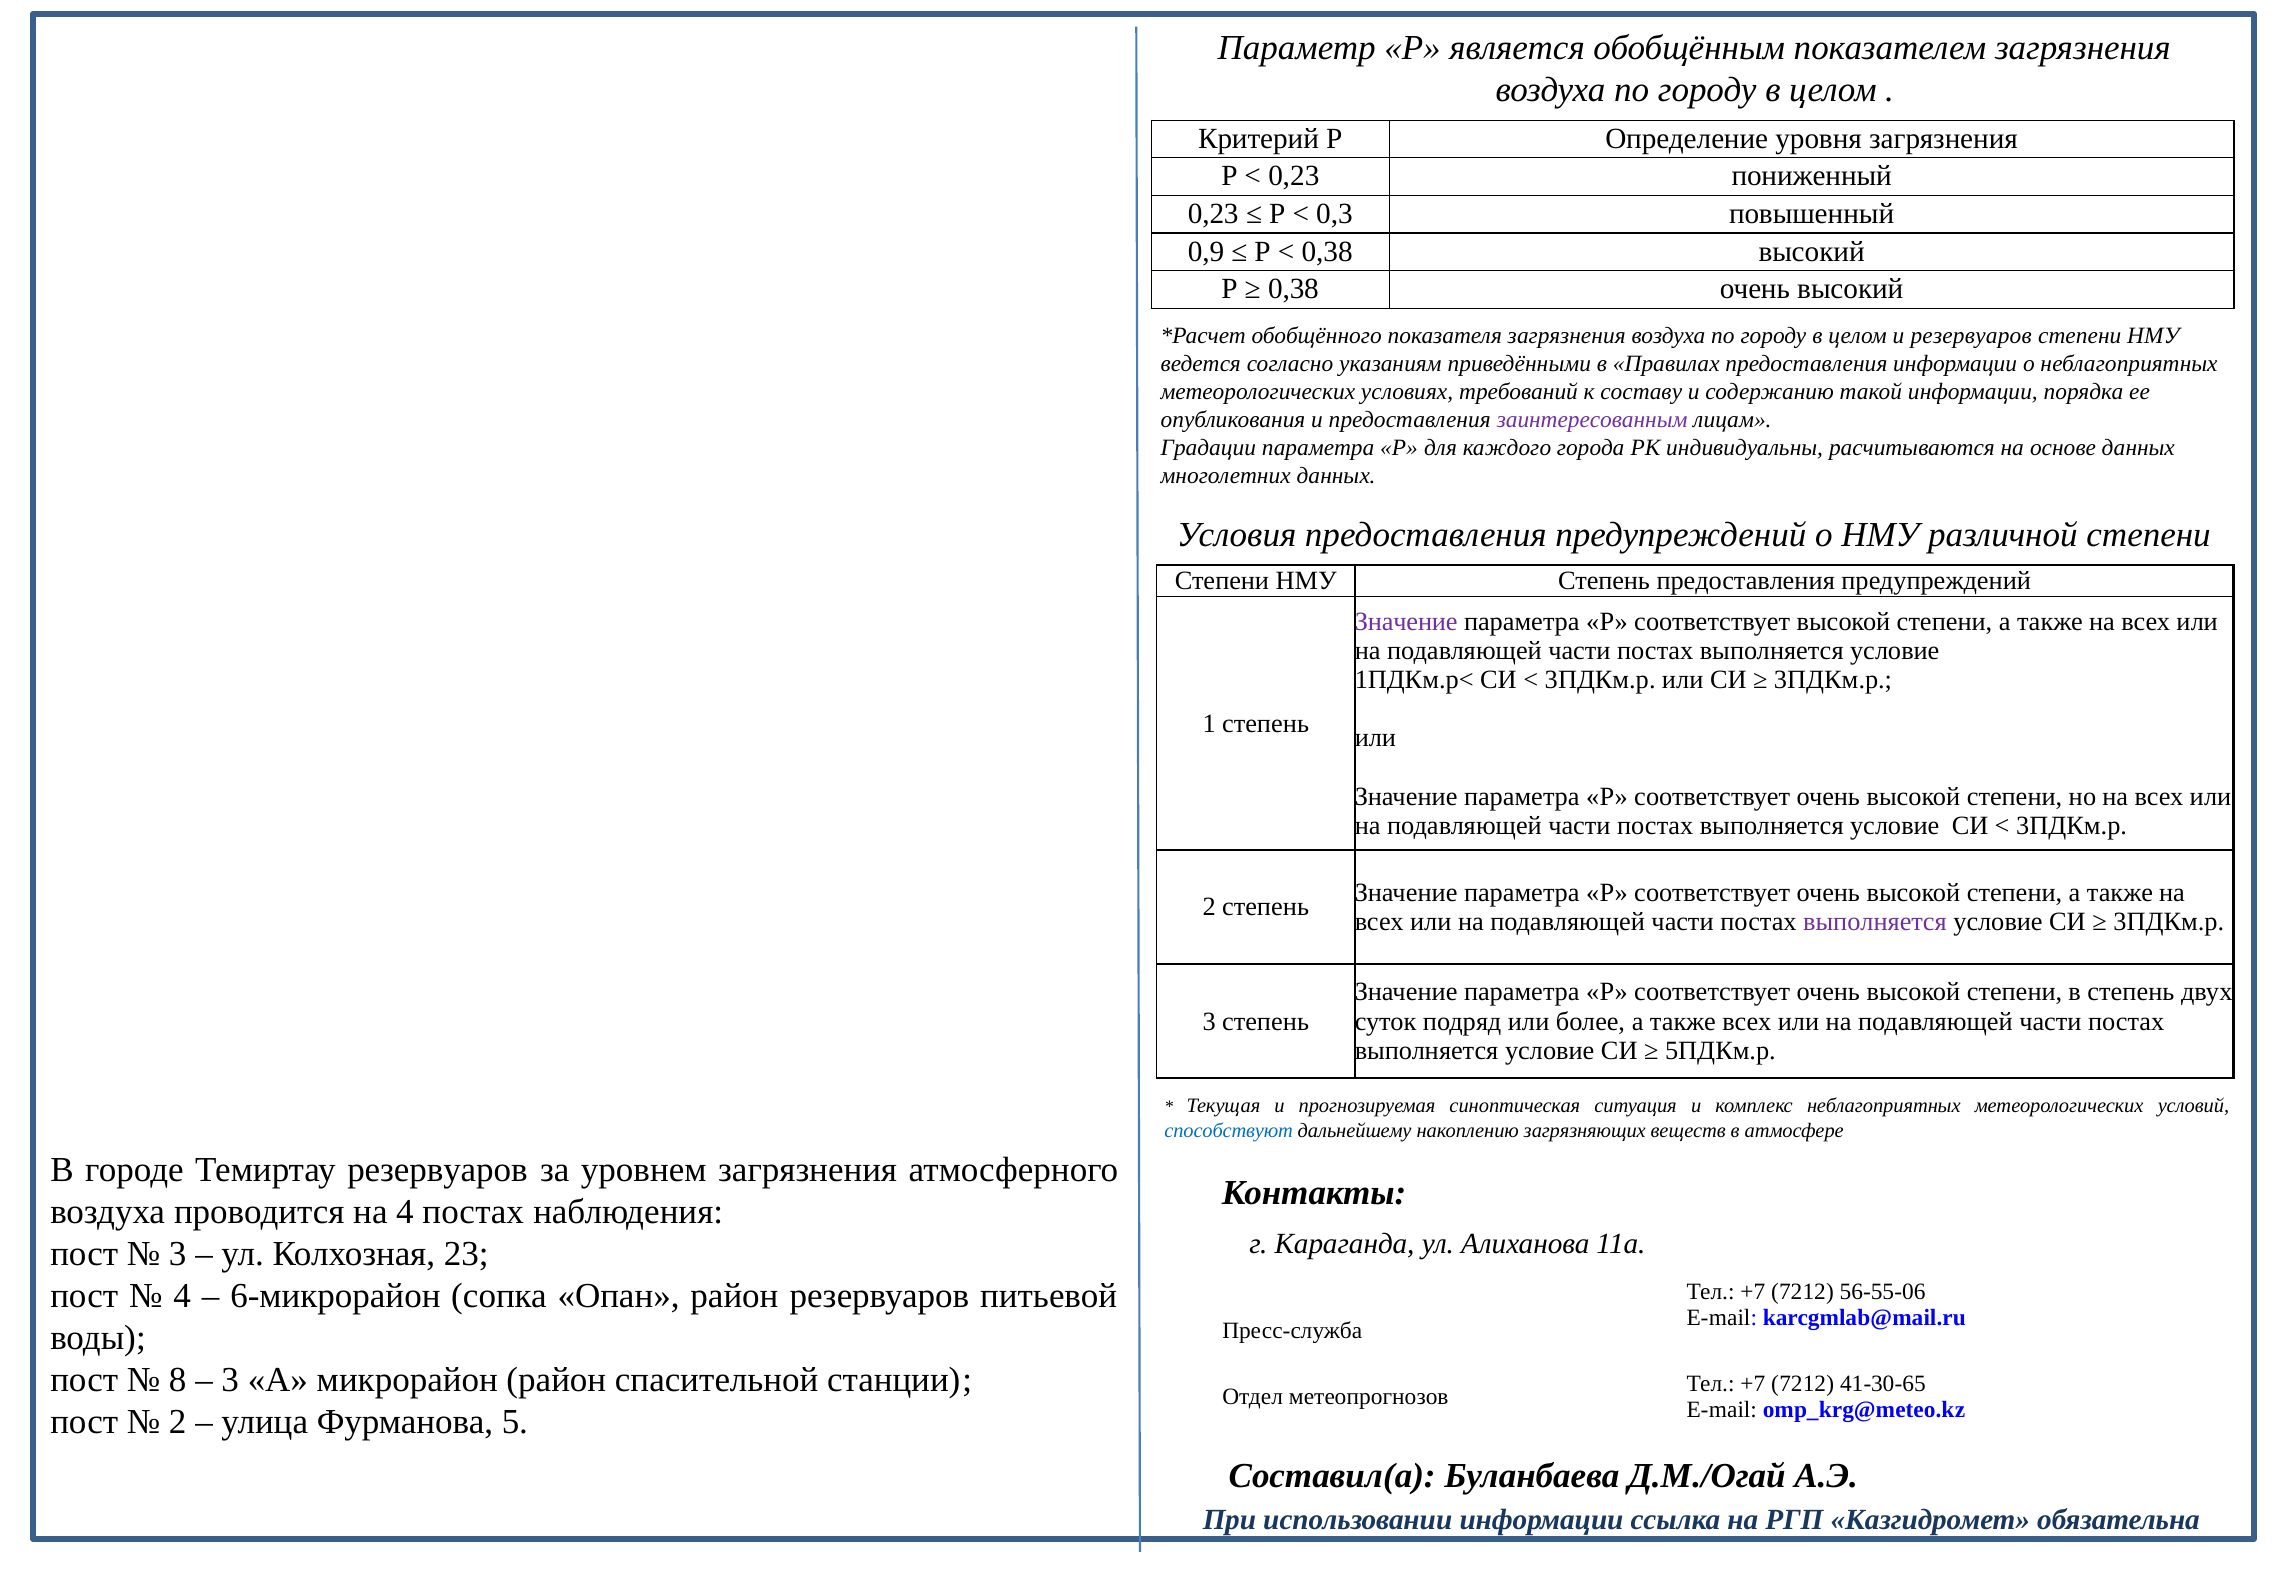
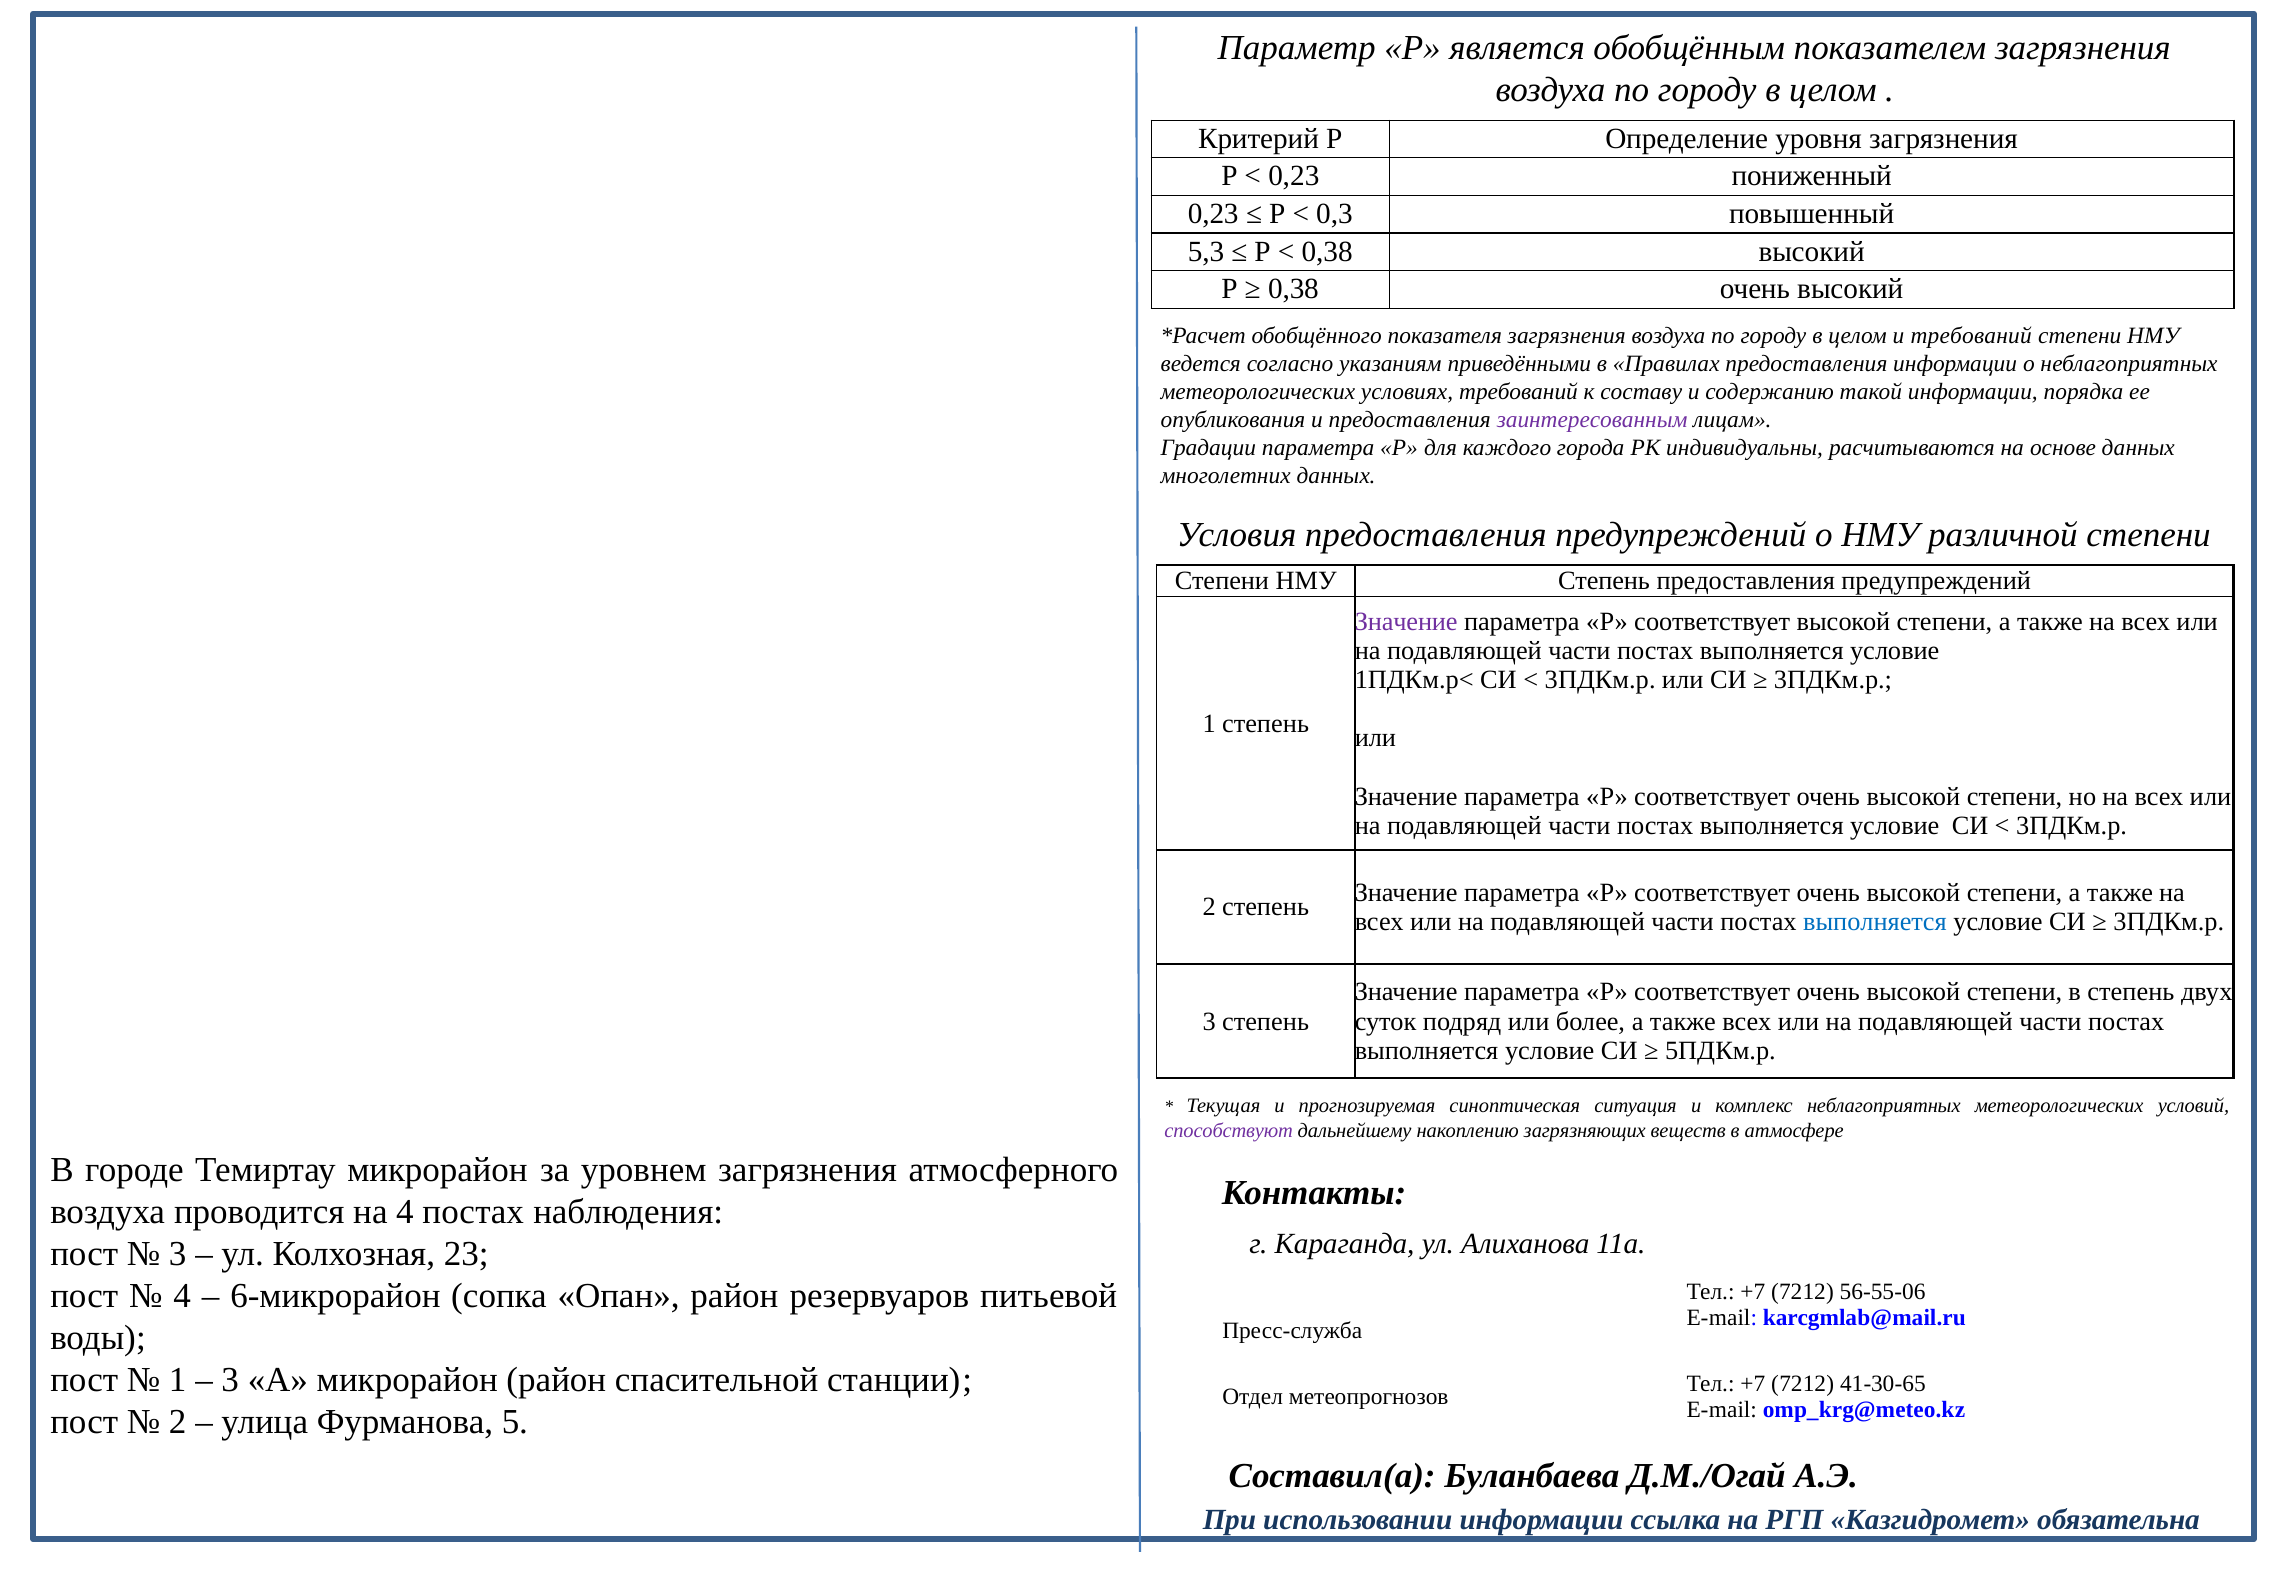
0,9: 0,9 -> 5,3 (1206, 252)
и резервуаров: резервуаров -> требований (1971, 336)
выполняется colour: purple -> blue (1875, 922)
способствуют colour: blue -> purple (1229, 1130)
Темиртау резервуаров: резервуаров -> микрорайон (437, 1169)
8: 8 -> 1 (178, 1380)
